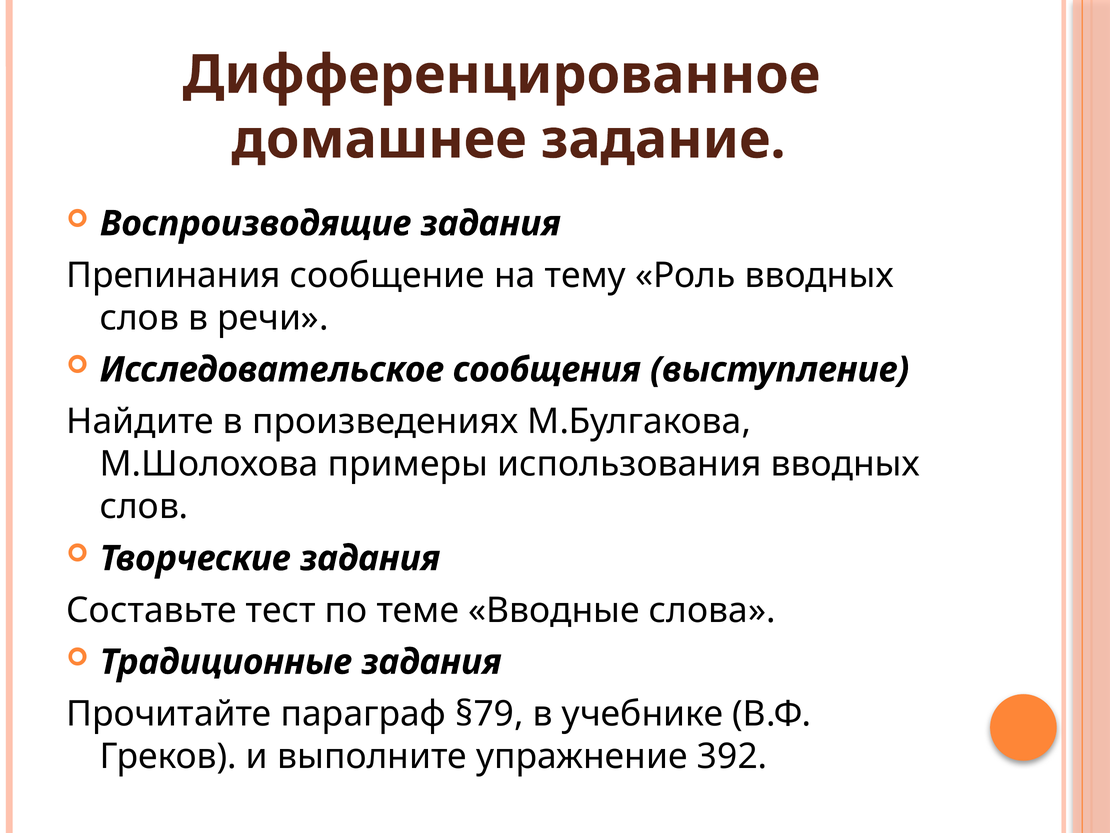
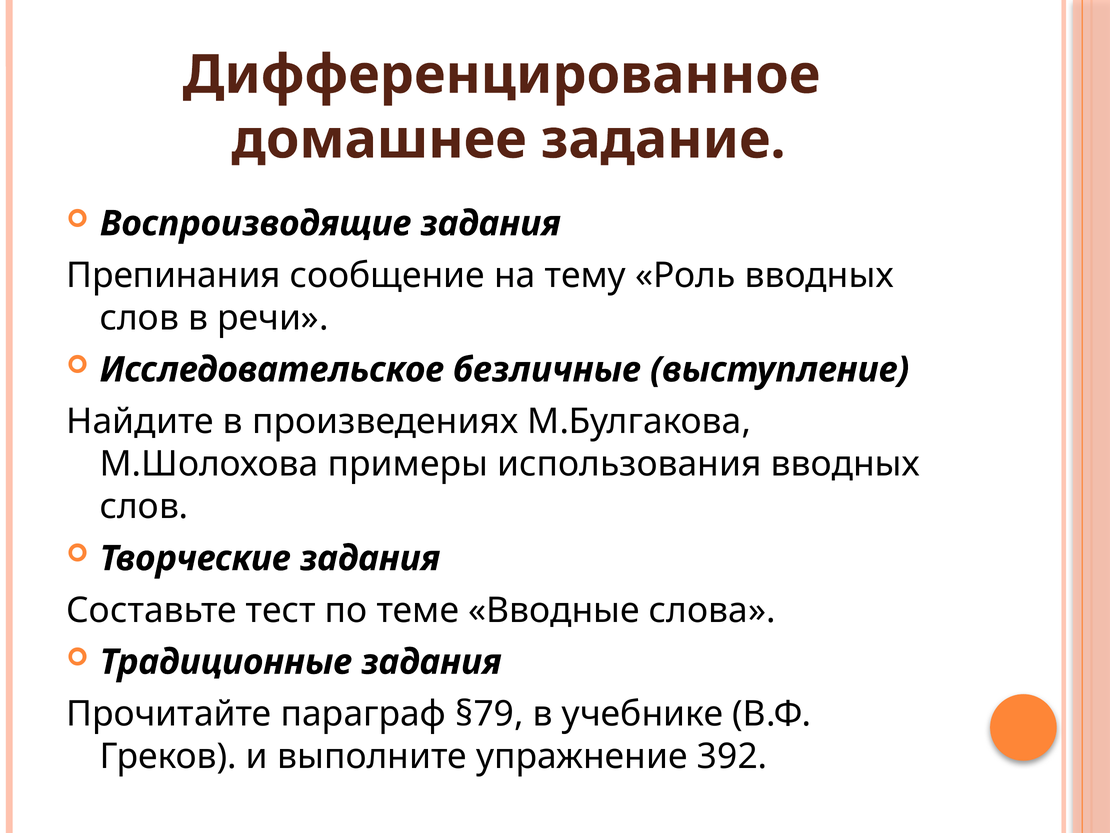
сообщения: сообщения -> безличные (547, 370)
